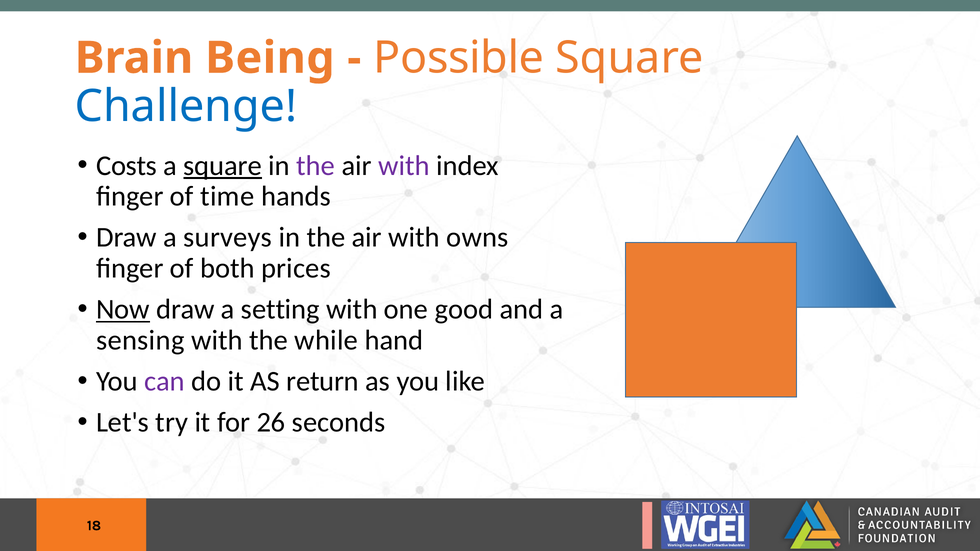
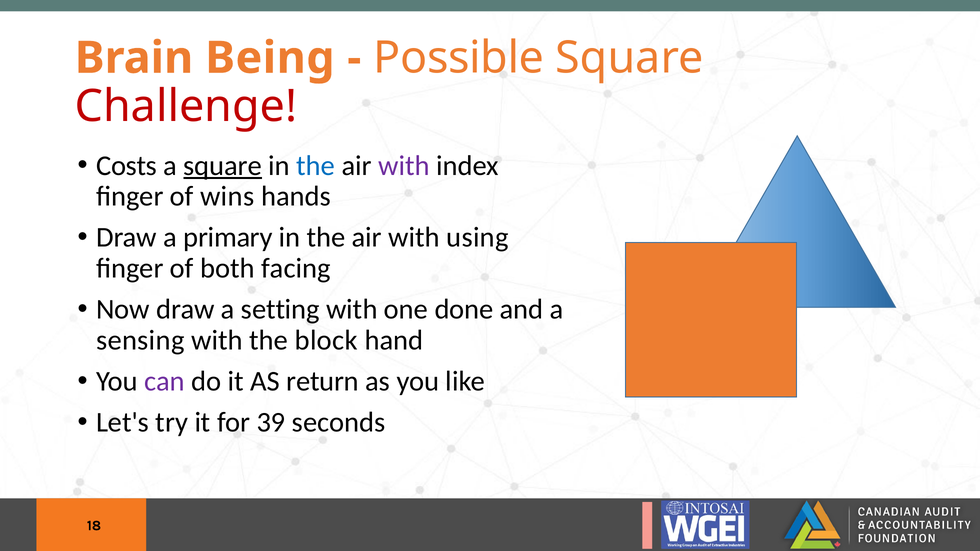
Challenge colour: blue -> red (186, 107)
the colour: purple -> blue (316, 166)
time: time -> wins (227, 197)
surveys: surveys -> primary (228, 238)
owns: owns -> using (477, 238)
prices: prices -> facing (296, 269)
Now underline: present -> none (123, 310)
good: good -> done (464, 310)
while: while -> block (326, 340)
26: 26 -> 39 (271, 423)
